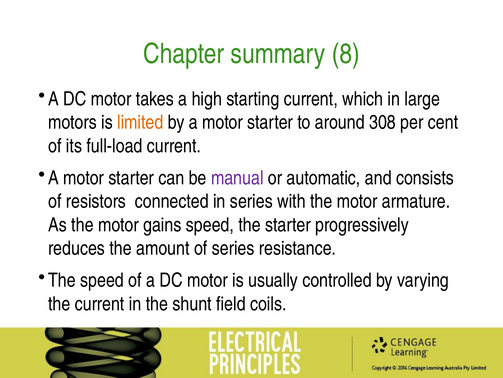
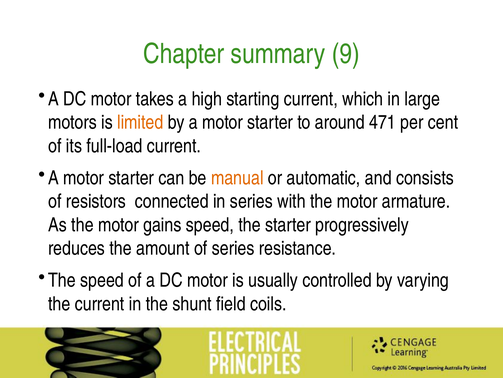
8: 8 -> 9 (346, 54)
308: 308 -> 471 (382, 122)
manual colour: purple -> orange (237, 178)
